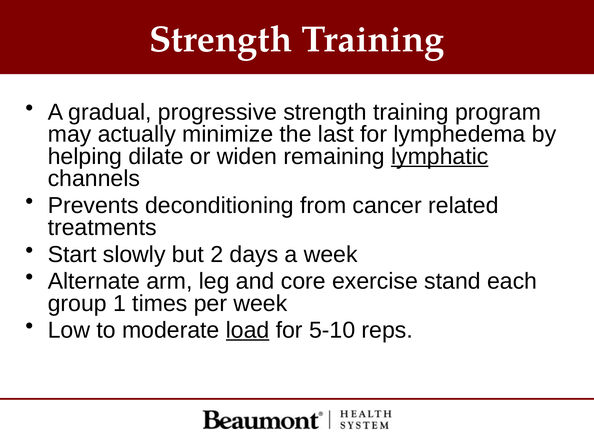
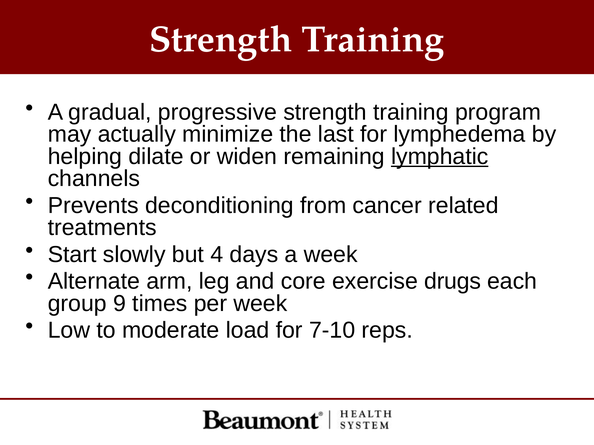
2: 2 -> 4 (217, 255)
stand: stand -> drugs (453, 282)
1: 1 -> 9 (120, 304)
load underline: present -> none (248, 331)
5-10: 5-10 -> 7-10 (332, 331)
